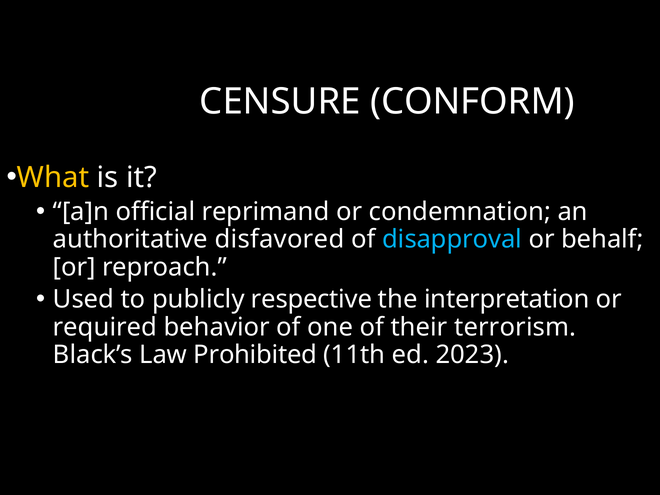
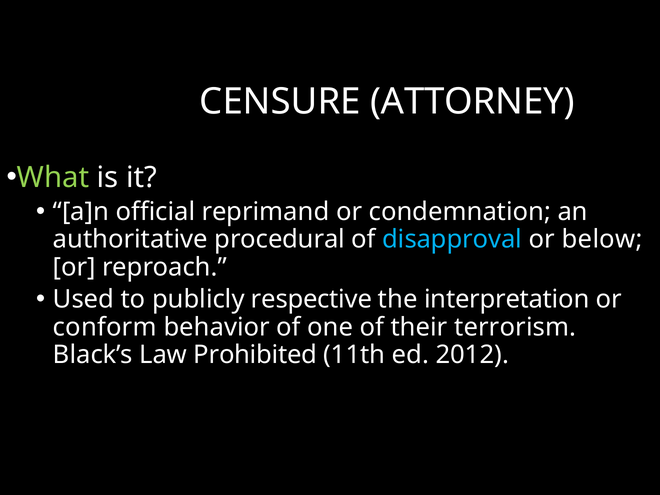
CONFORM: CONFORM -> ATTORNEY (472, 102)
What colour: yellow -> light green (53, 177)
disfavored: disfavored -> procedural (280, 239)
behalf: behalf -> below (602, 239)
required: required -> conform (105, 327)
2023: 2023 -> 2012 (472, 355)
